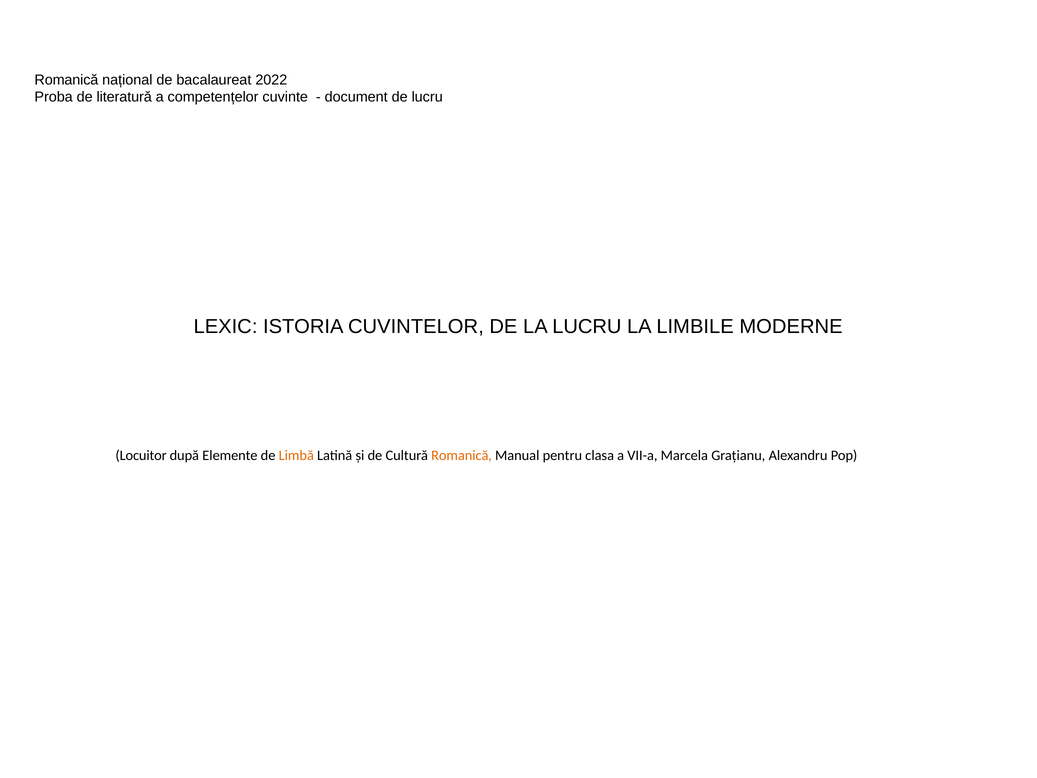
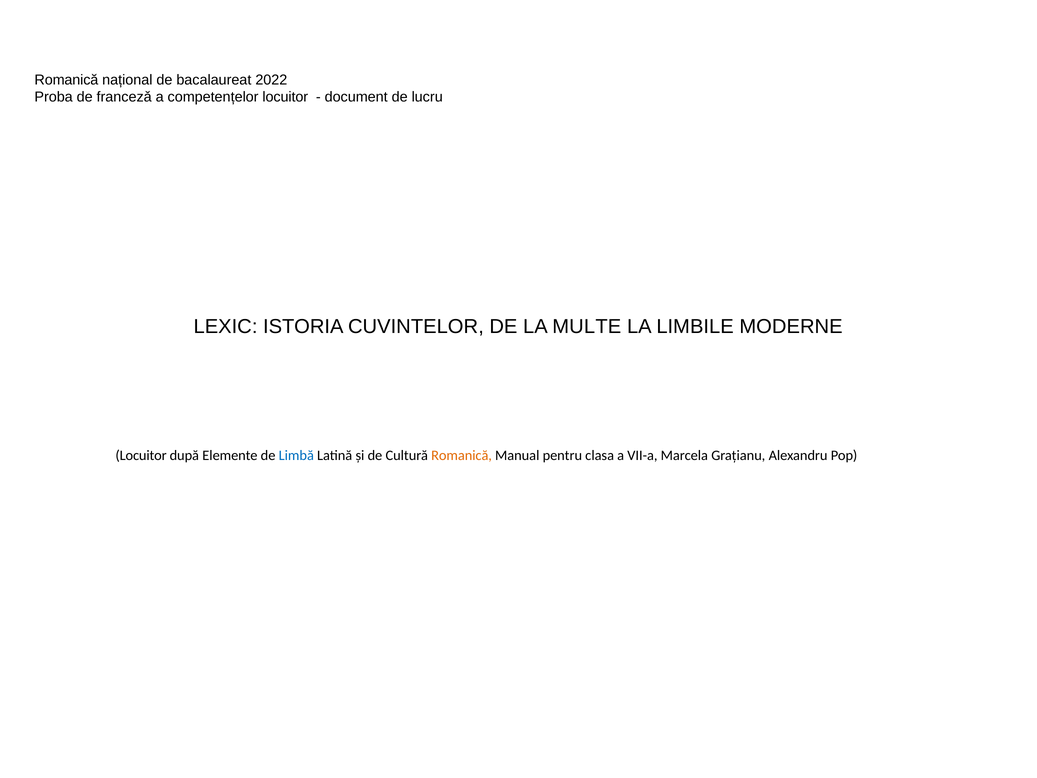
literaturǎ: literaturǎ -> francezǎ (124, 97)
competențelor cuvinte: cuvinte -> locuitor (285, 97)
LA LUCRU: LUCRU -> MULTE (587, 326)
Limbă colour: orange -> blue (296, 456)
